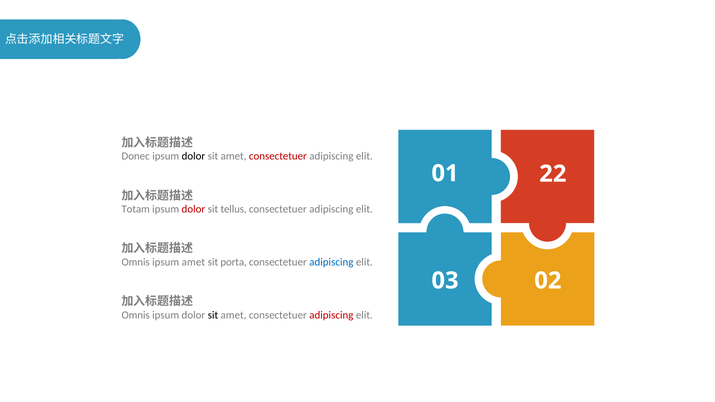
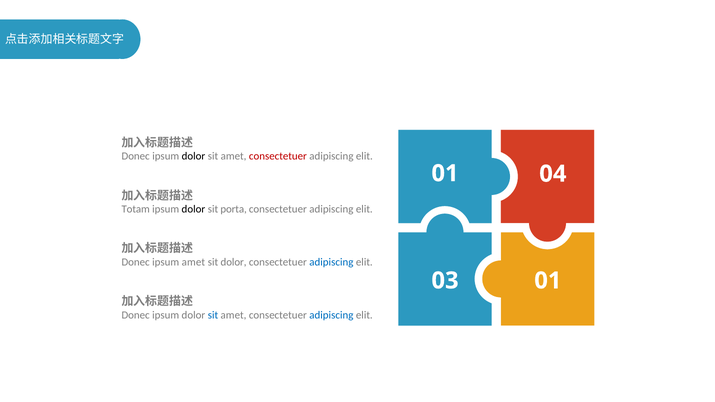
22: 22 -> 04 (553, 174)
dolor colour: red -> black (193, 209)
tellus: tellus -> porta (234, 209)
Omnis: Omnis -> Donec (136, 262)
sit porta: porta -> dolor (234, 262)
03 02: 02 -> 01 (548, 281)
Omnis: Omnis -> Donec (136, 315)
sit colour: black -> blue (213, 315)
adipiscing colour: red -> blue (331, 315)
